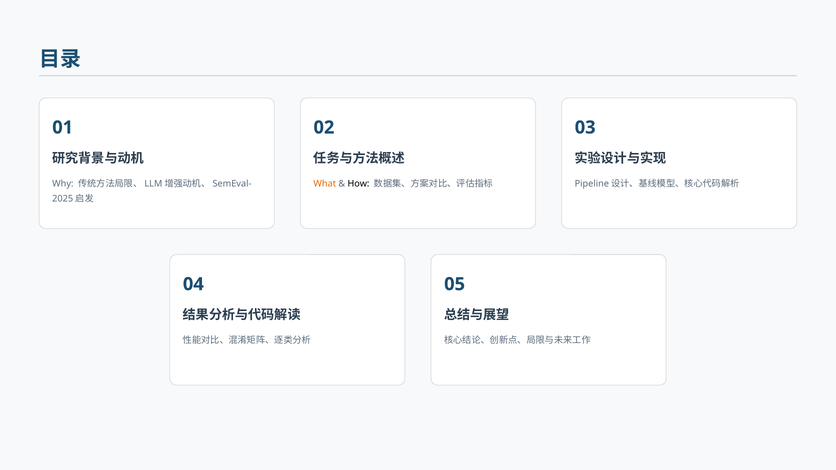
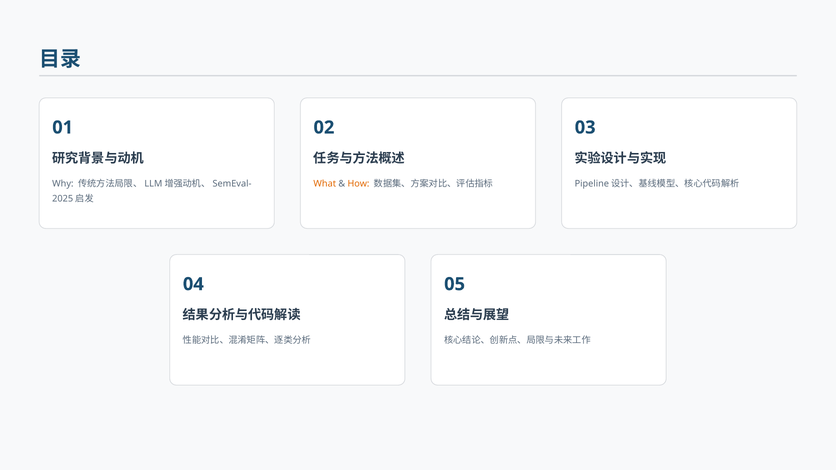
How colour: black -> orange (358, 184)
